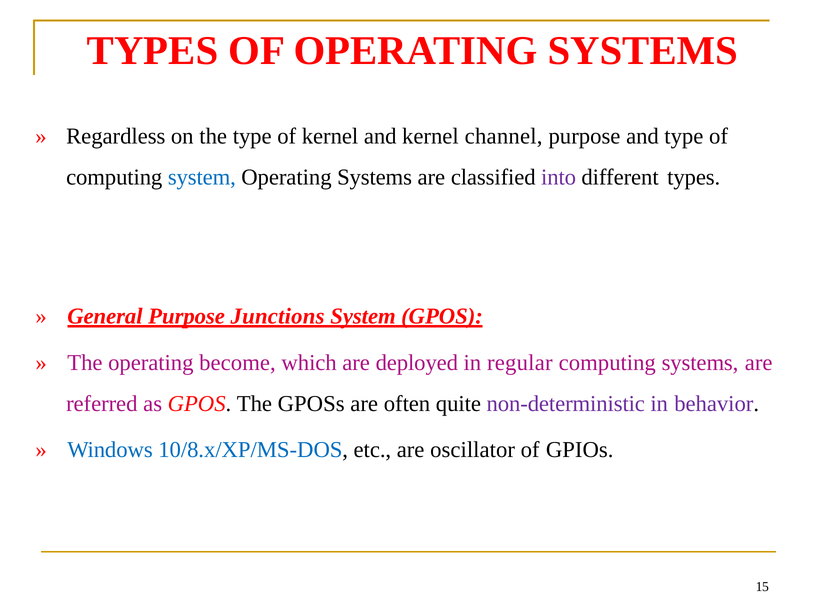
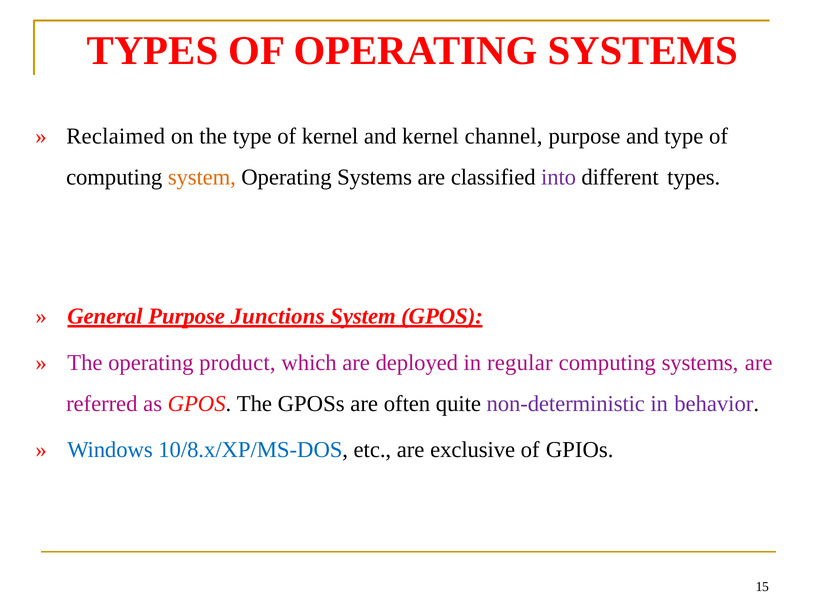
Regardless: Regardless -> Reclaimed (116, 136)
system colour: blue -> orange (202, 177)
become: become -> product (237, 363)
oscillator: oscillator -> exclusive (473, 450)
